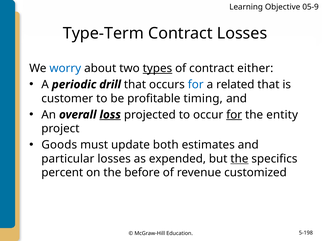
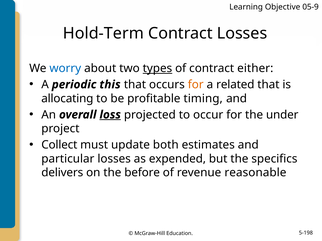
Type-Term: Type-Term -> Hold-Term (103, 33)
drill: drill -> this (110, 85)
for colour: blue -> orange (196, 85)
customer: customer -> allocating (67, 99)
for underline: present -> none (234, 115)
entity: entity -> under (282, 115)
Goods: Goods -> Collect (59, 145)
the underline: present -> none (239, 159)
percent: percent -> delivers (62, 173)
customized: customized -> reasonable (255, 173)
